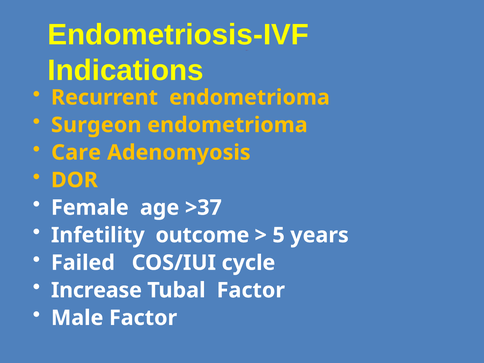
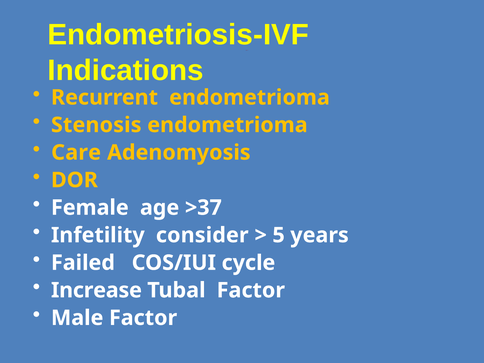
Surgeon: Surgeon -> Stenosis (96, 125)
outcome: outcome -> consider (202, 235)
